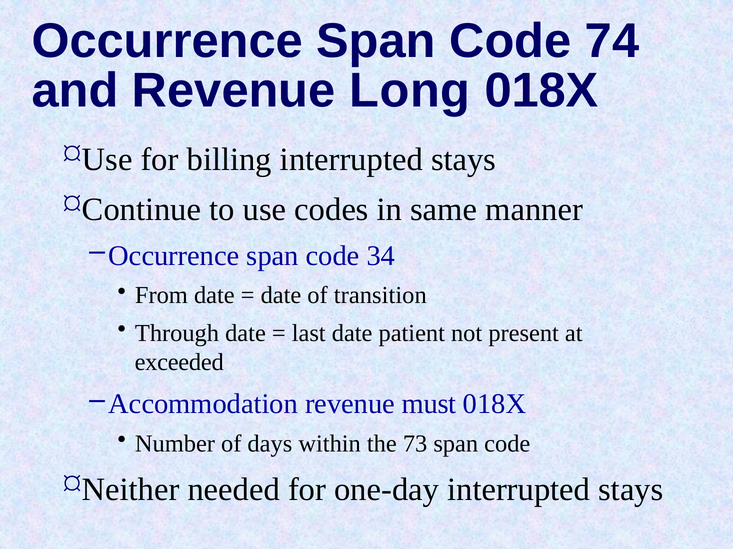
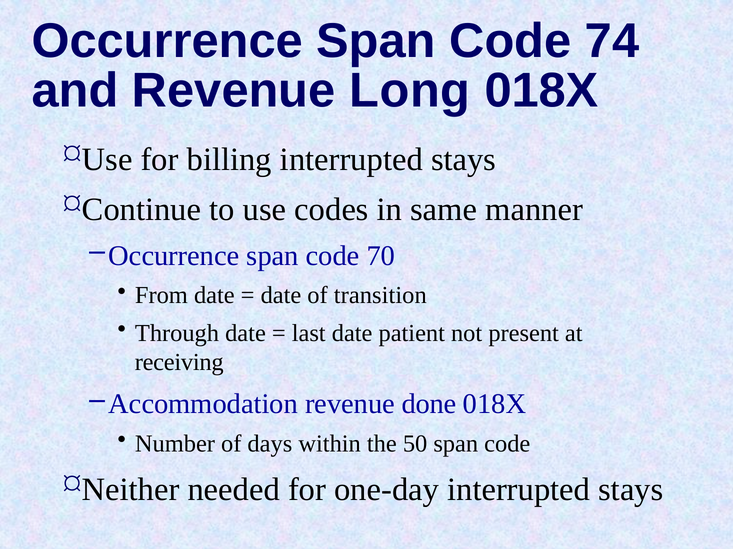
34: 34 -> 70 (381, 256)
exceeded: exceeded -> receiving (179, 363)
must: must -> done (429, 405)
73: 73 -> 50 (415, 444)
